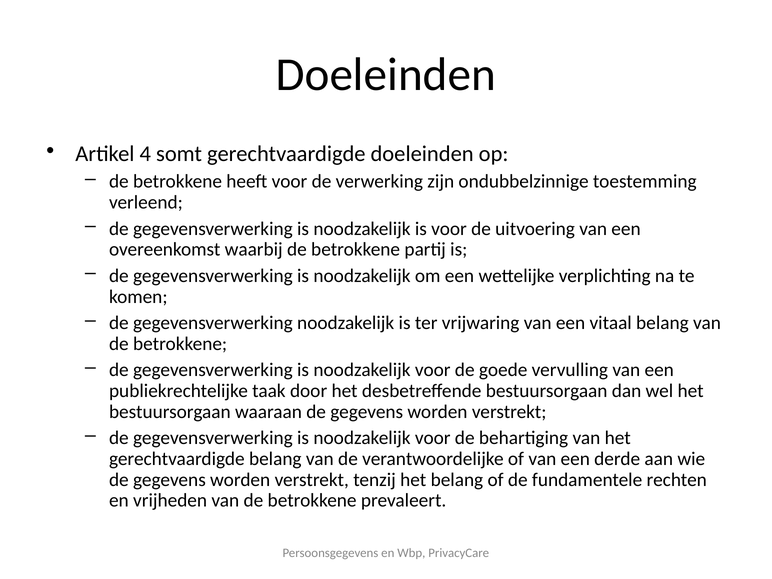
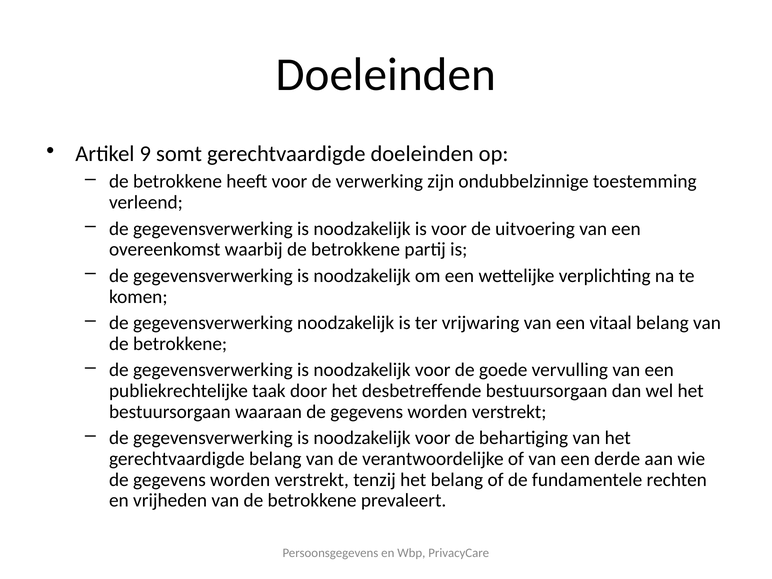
4: 4 -> 9 (145, 154)
